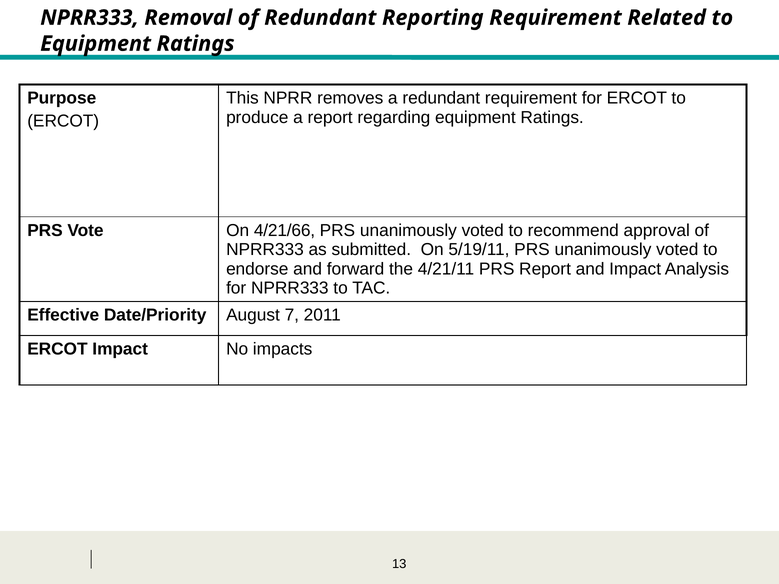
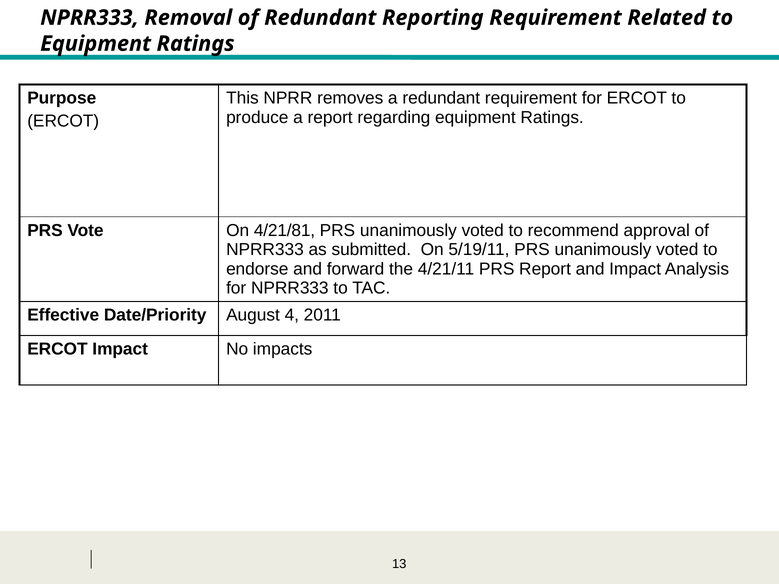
4/21/66: 4/21/66 -> 4/21/81 (285, 231)
7: 7 -> 4 (292, 315)
